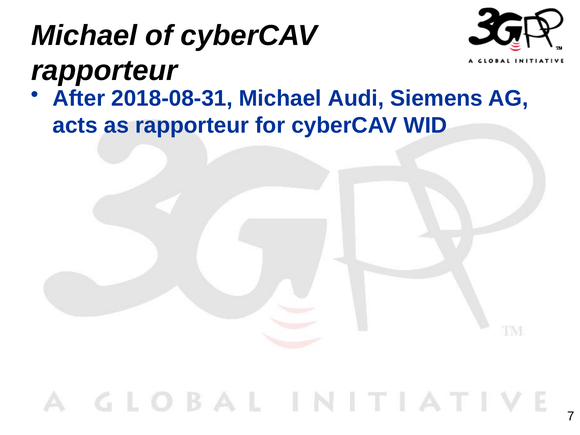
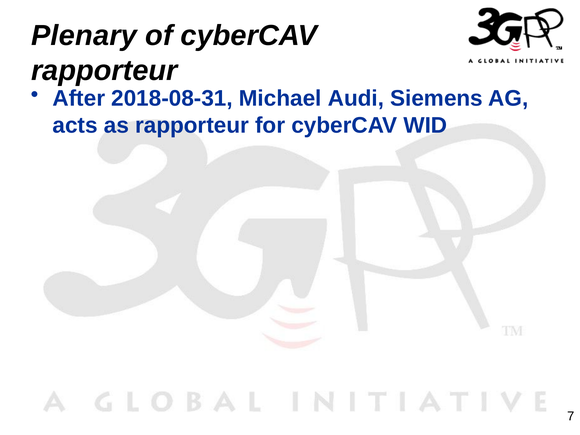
Michael: Michael -> Plenary (84, 36)
